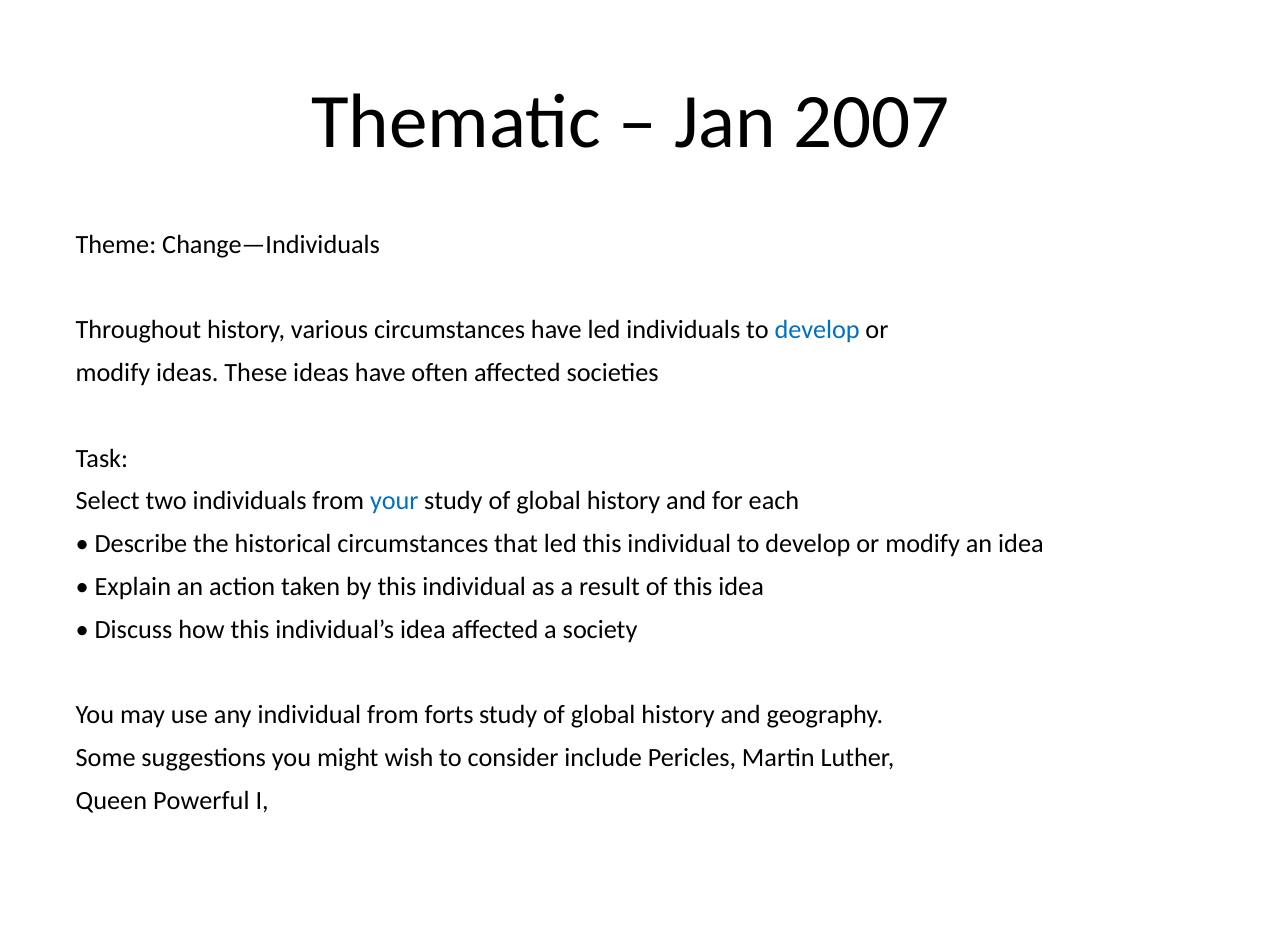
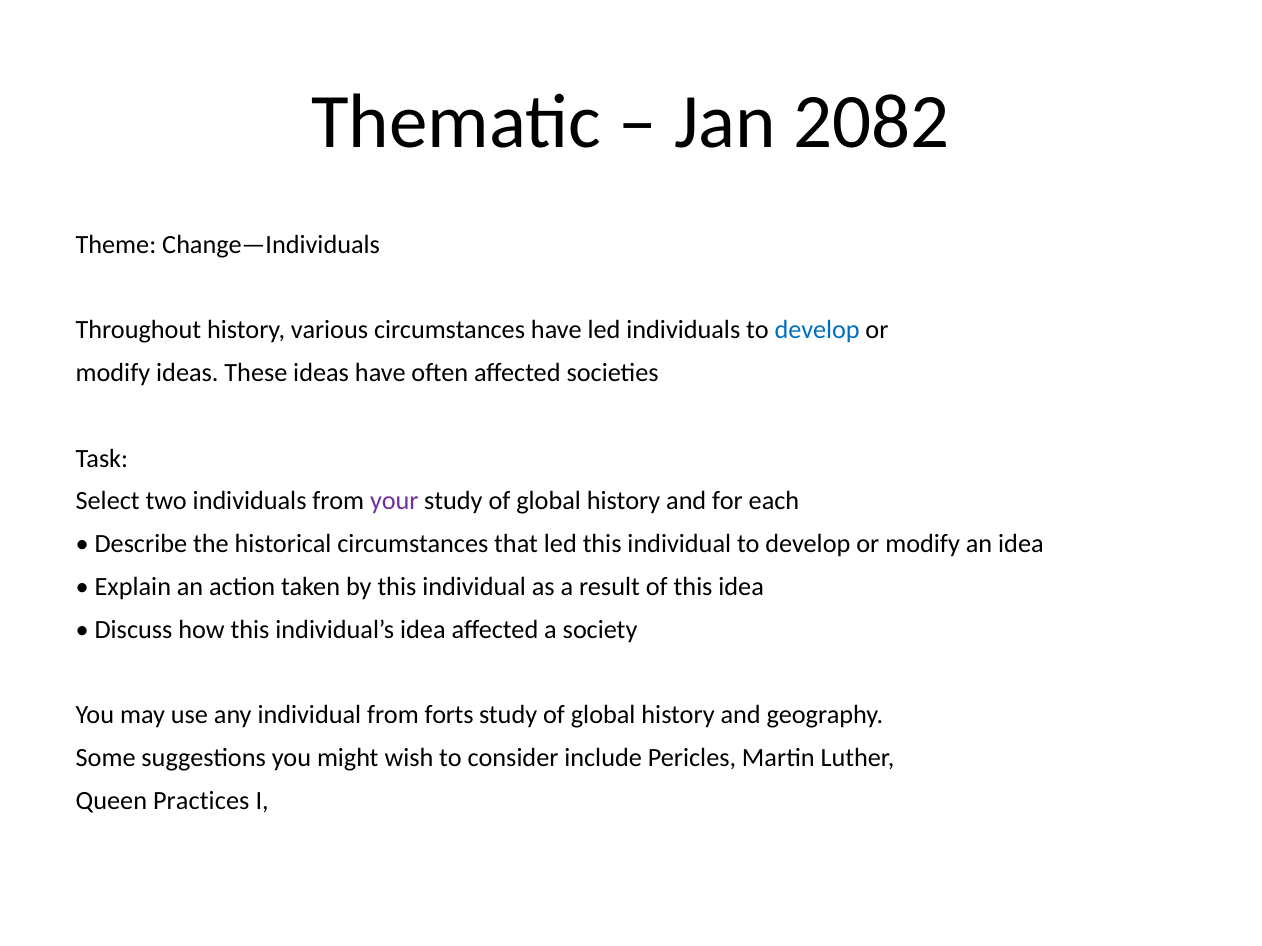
2007: 2007 -> 2082 (872, 122)
your colour: blue -> purple (394, 501)
Powerful: Powerful -> Practices (201, 801)
